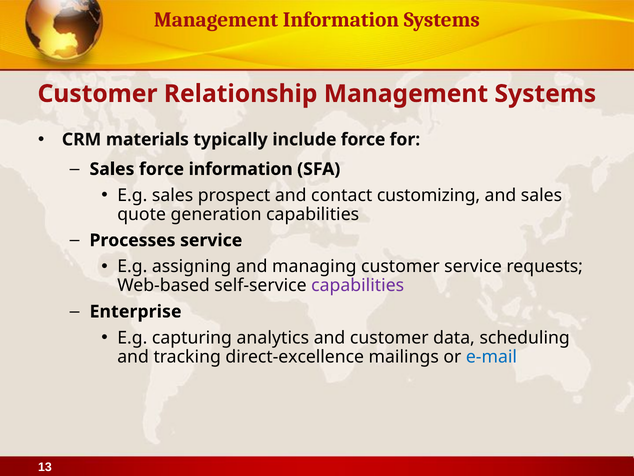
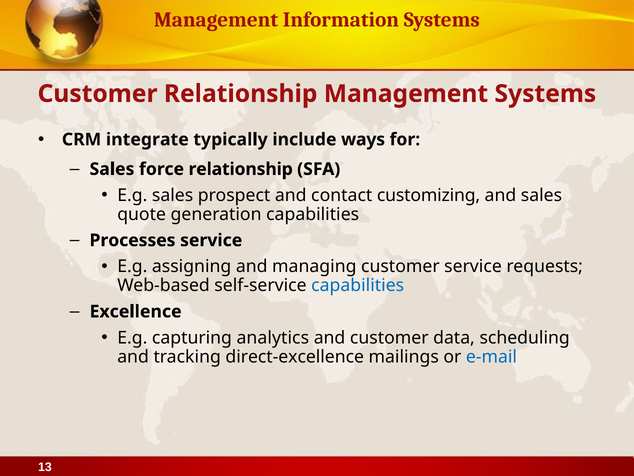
materials: materials -> integrate (147, 139)
include force: force -> ways (363, 139)
force information: information -> relationship (241, 169)
capabilities colour: purple -> blue (358, 285)
Enterprise: Enterprise -> Excellence (136, 311)
